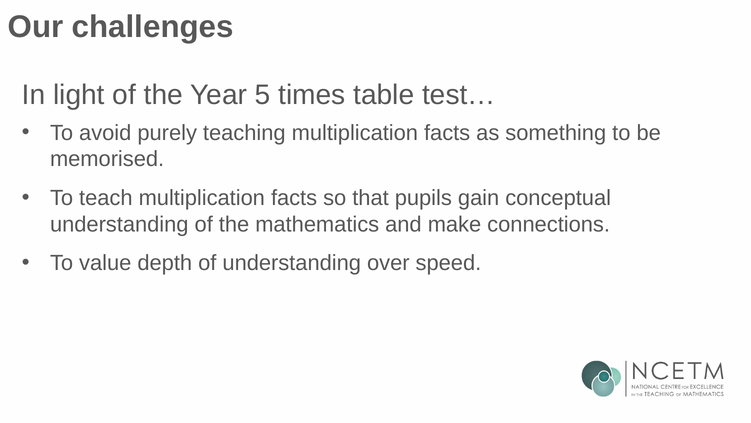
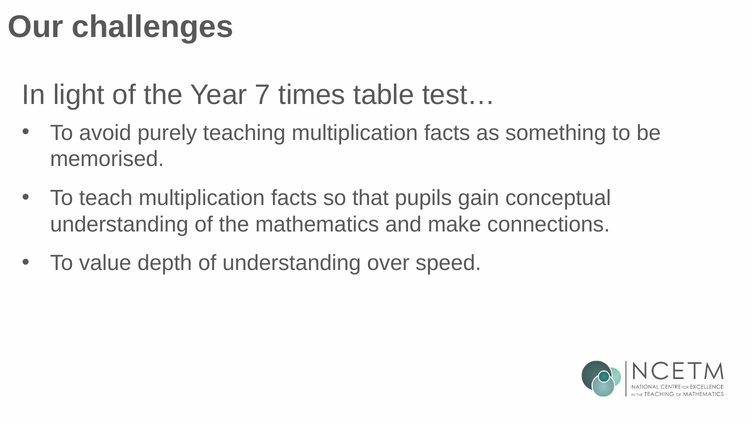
5: 5 -> 7 (263, 95)
